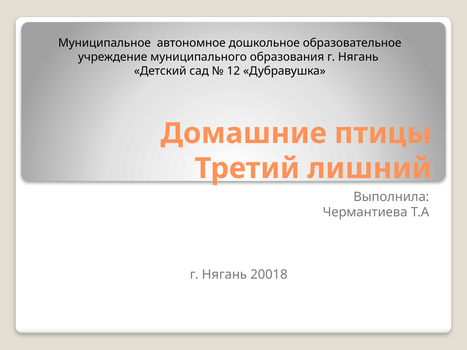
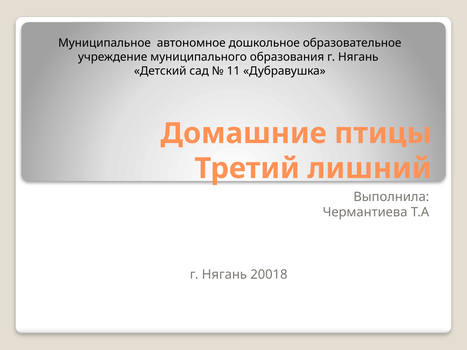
12: 12 -> 11 (233, 71)
